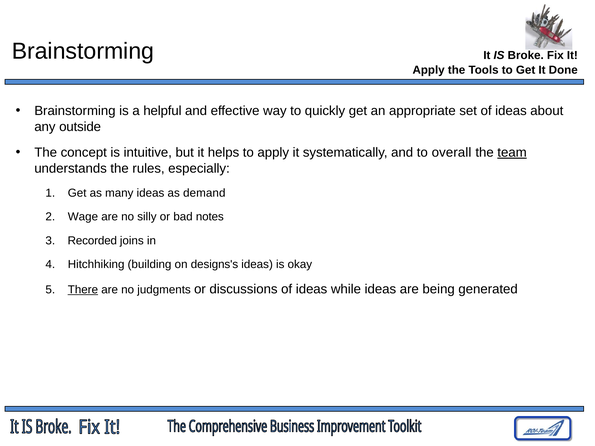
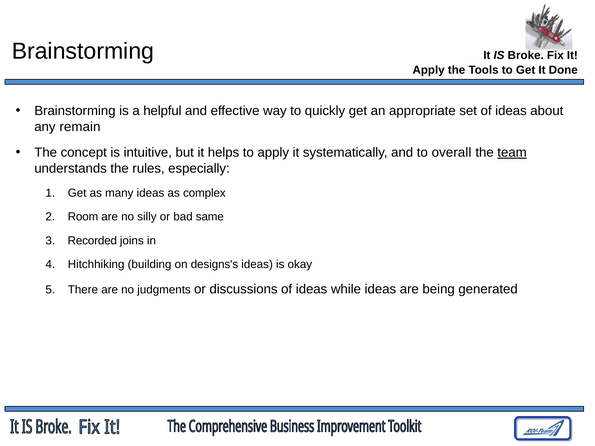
outside: outside -> remain (80, 127)
demand: demand -> complex (204, 193)
Wage: Wage -> Room (83, 217)
notes: notes -> same (210, 217)
There underline: present -> none (83, 290)
